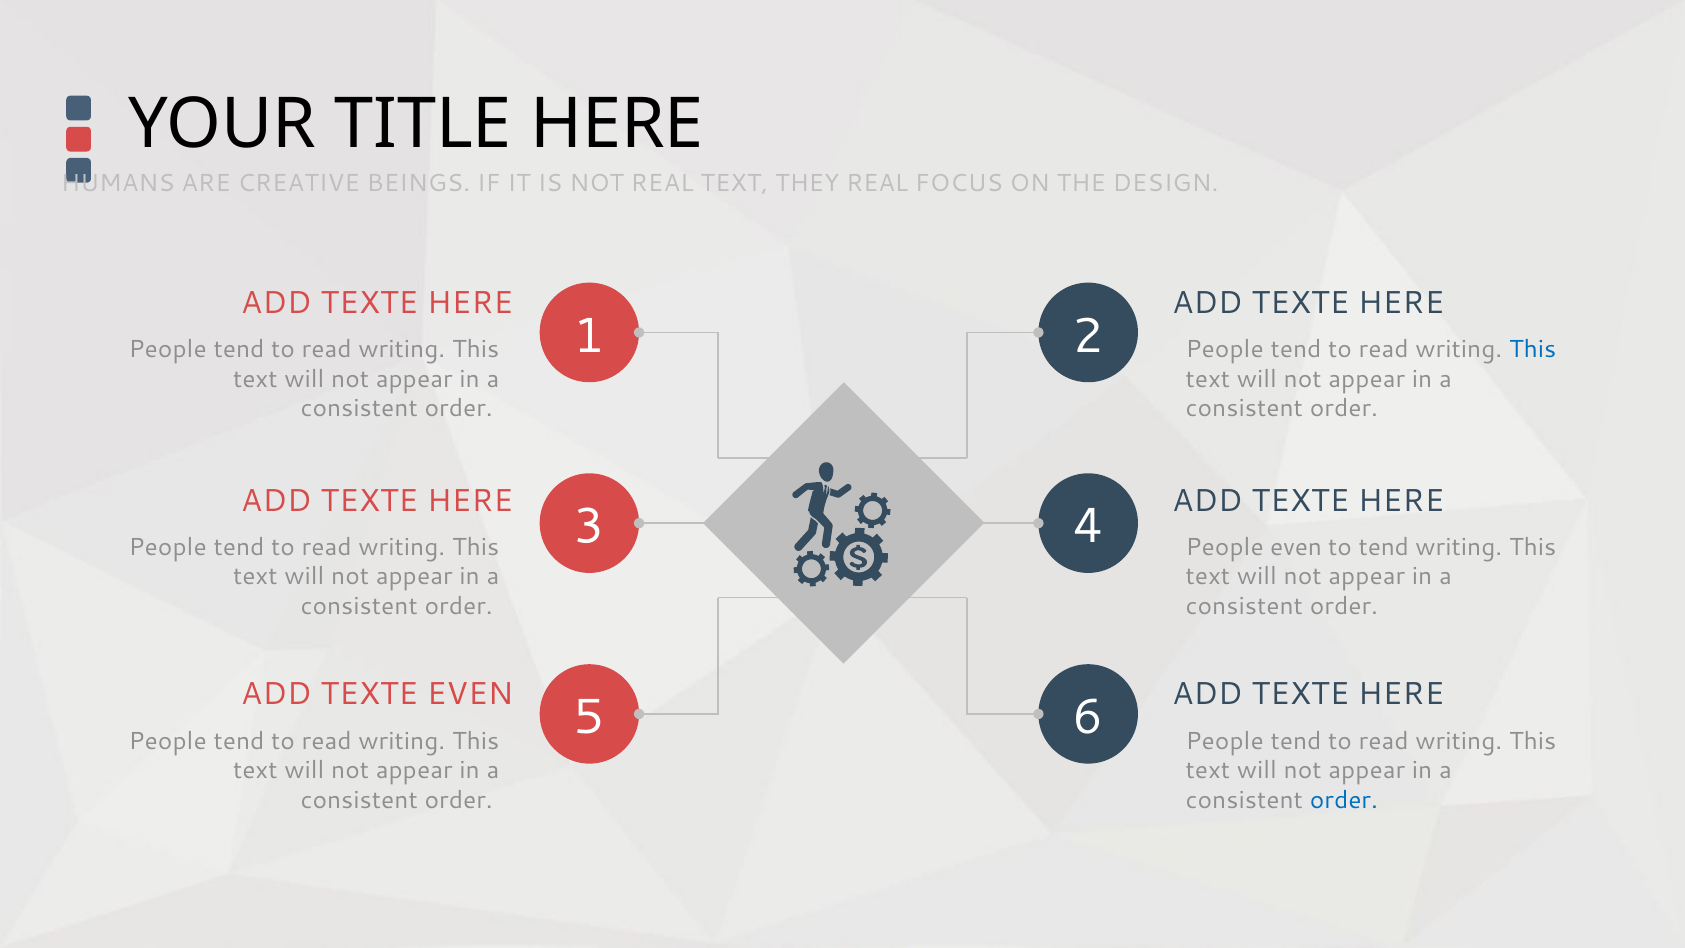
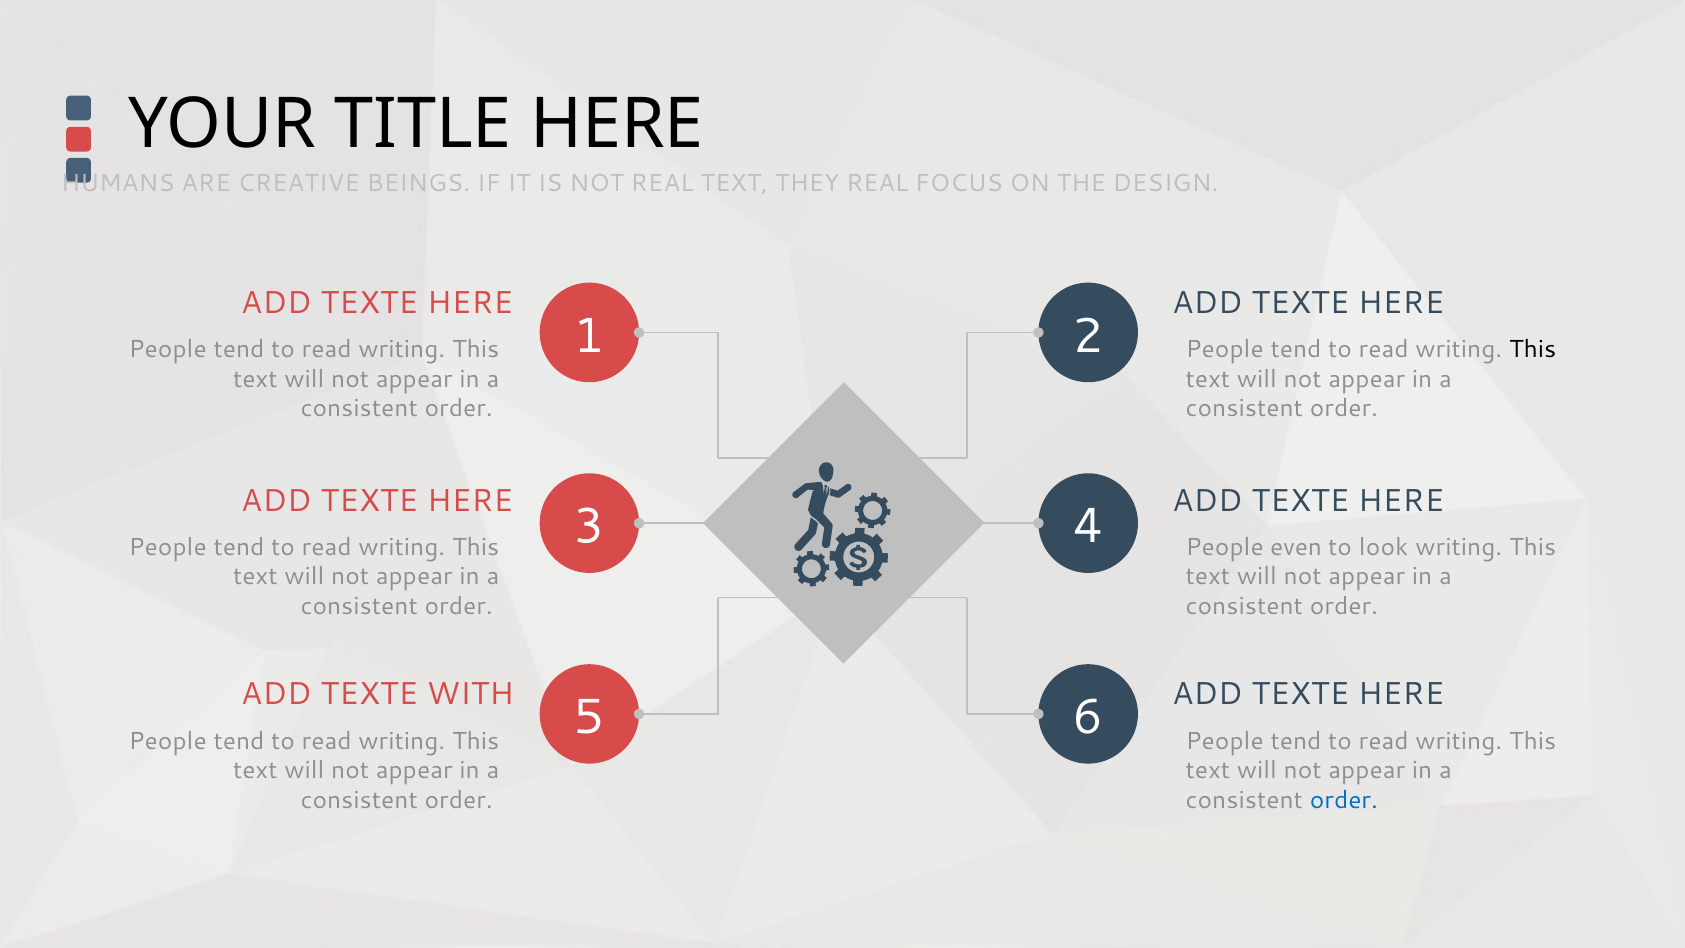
This colour: blue -> black (1533, 350)
to tend: tend -> look (1384, 547)
TEXTE EVEN: EVEN -> WITH (470, 694)
